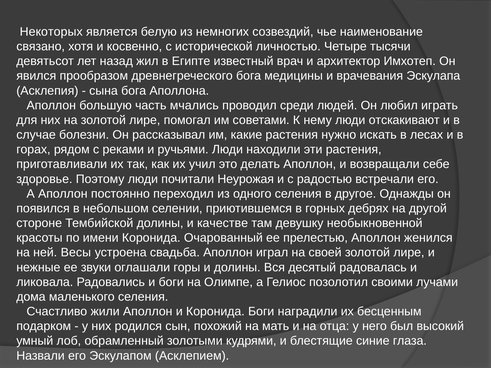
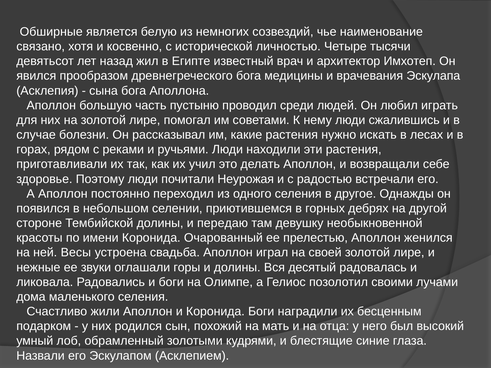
Некоторых: Некоторых -> Обширные (51, 32)
мчались: мчались -> пустыню (194, 105)
отскакивают: отскакивают -> сжалившись (404, 120)
качестве: качестве -> передаю (223, 223)
